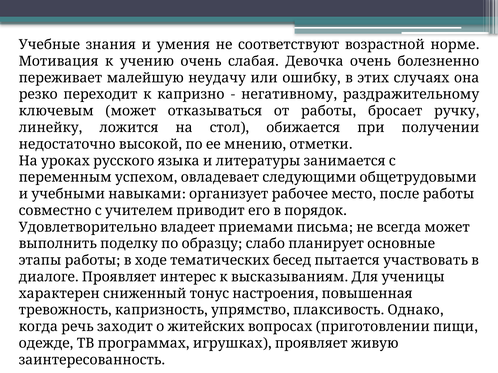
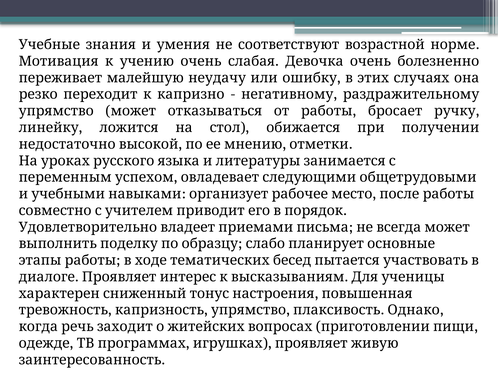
ключевым: ключевым -> упрямство (56, 111)
